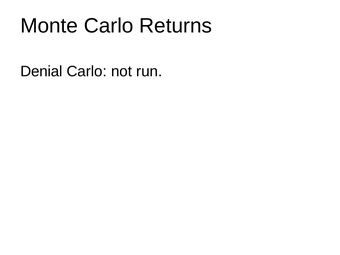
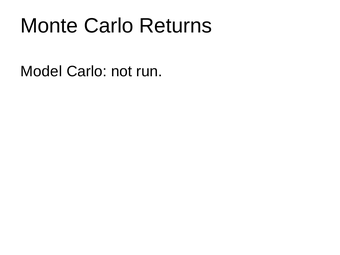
Denial: Denial -> Model (41, 71)
